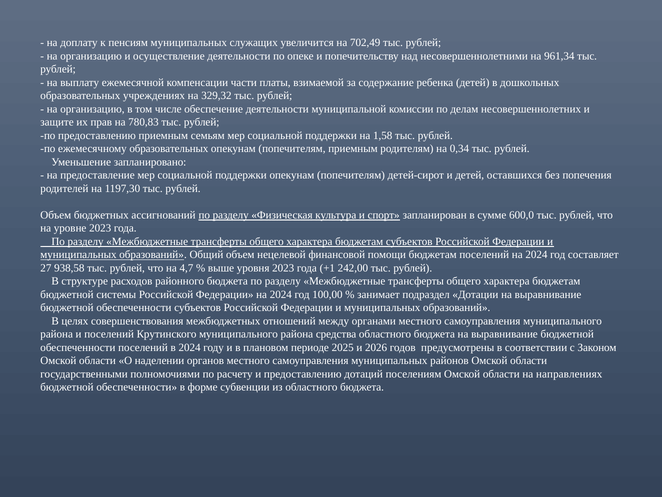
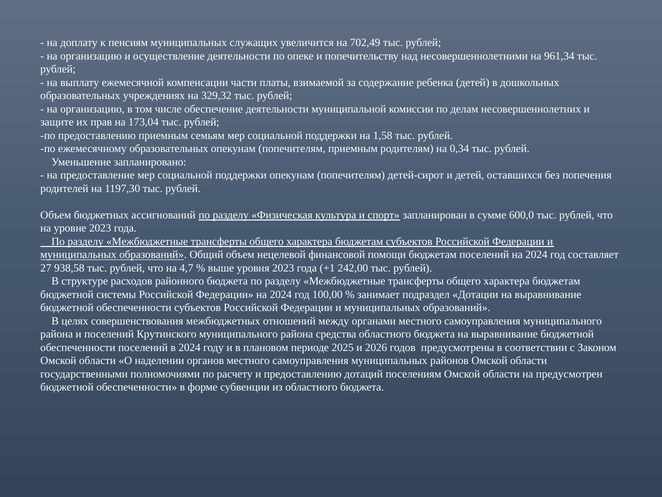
780,83: 780,83 -> 173,04 (144, 122)
направлениях: направлениях -> предусмотрен (569, 374)
